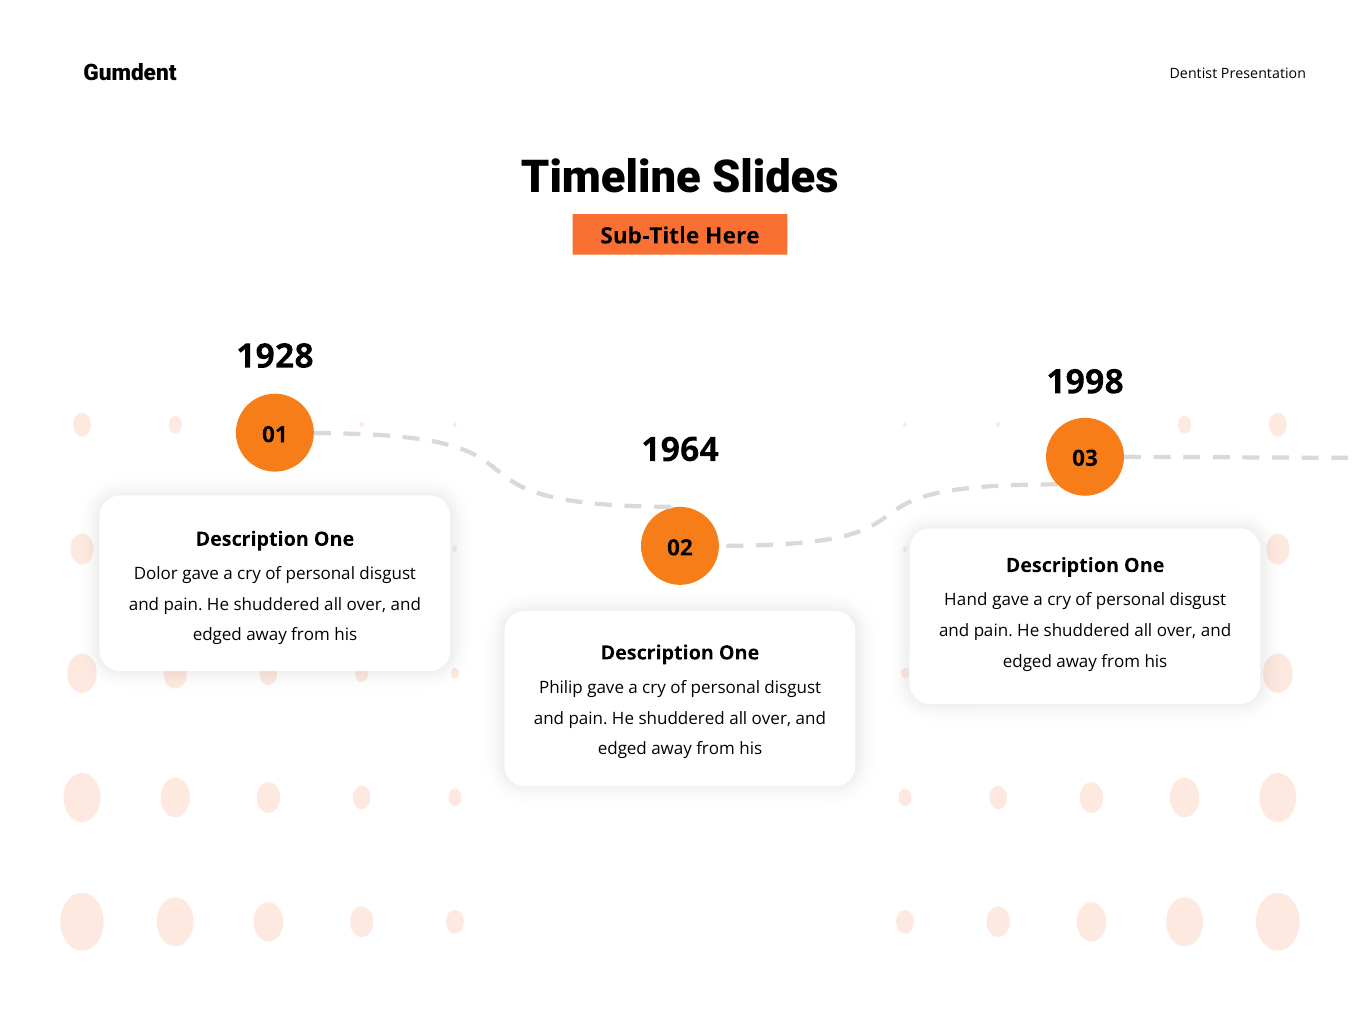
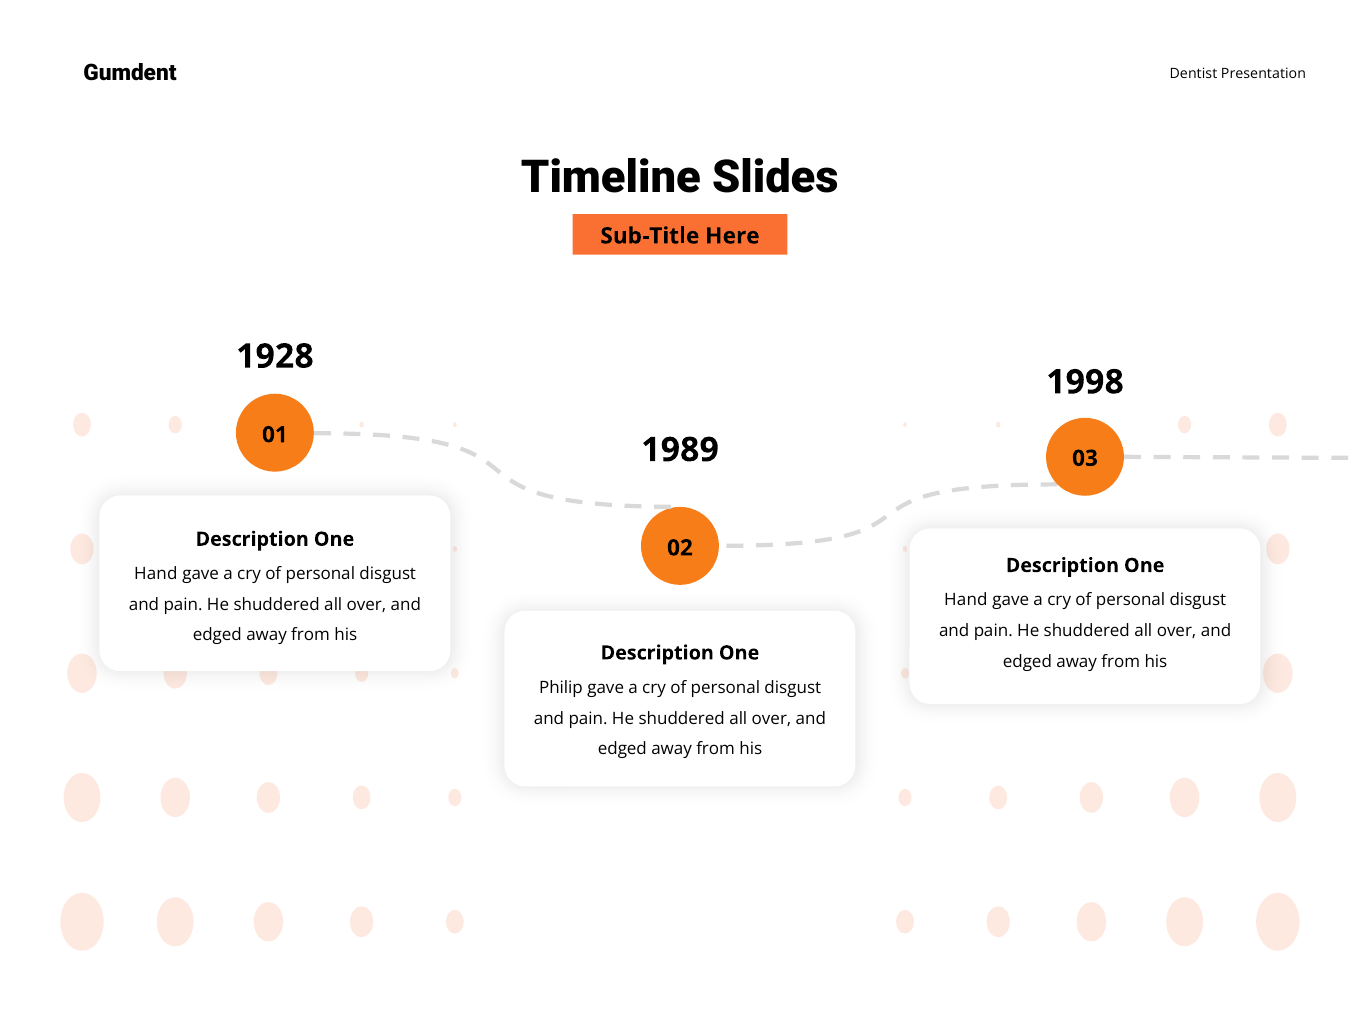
1964: 1964 -> 1989 (680, 450)
Dolor: Dolor -> Hand (156, 574)
